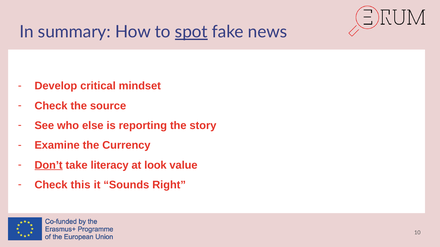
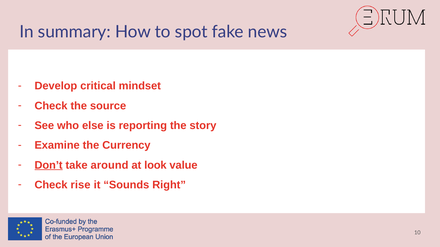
spot underline: present -> none (191, 32)
literacy: literacy -> around (110, 165)
this: this -> rise (81, 185)
